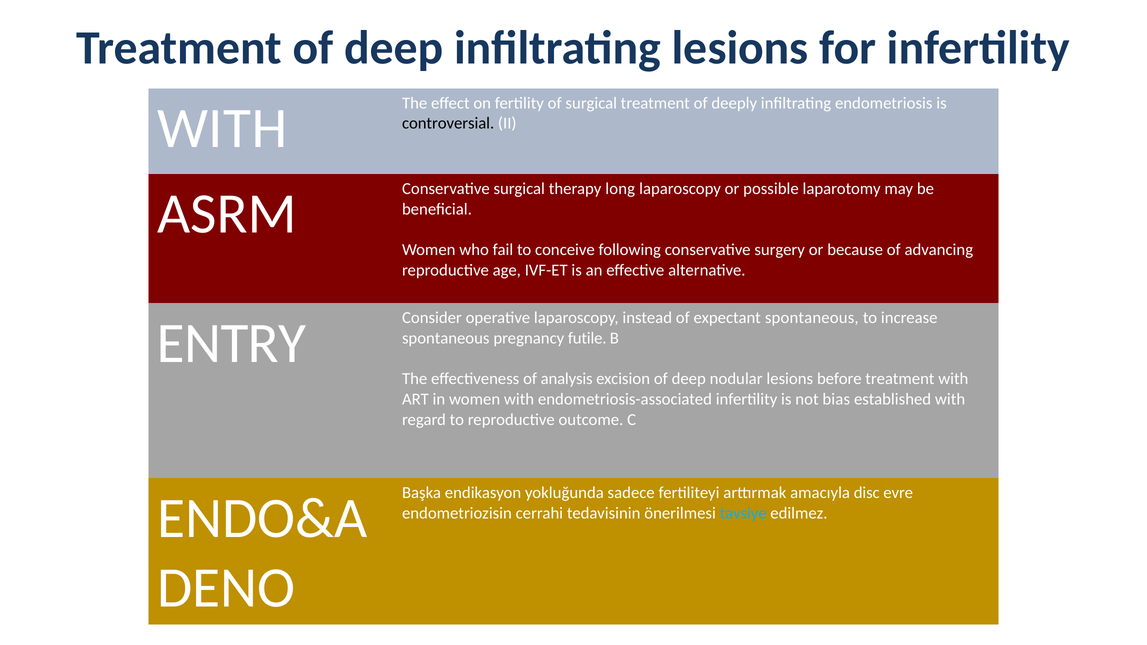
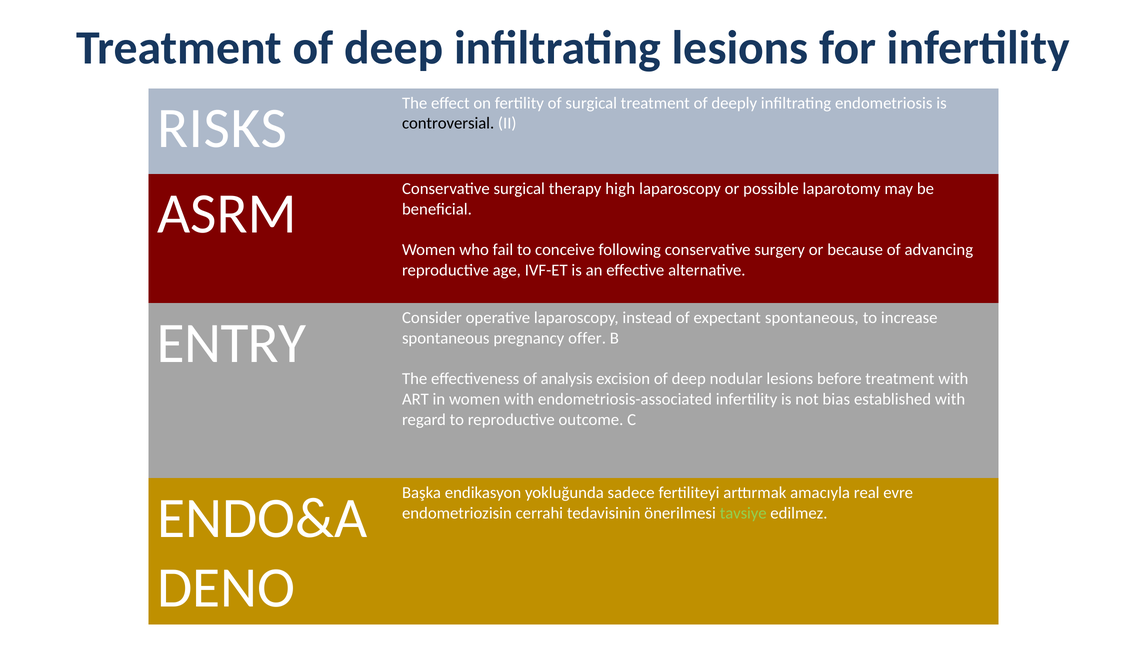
WITH: WITH -> RISKS (222, 128)
long: long -> high (620, 189)
futile: futile -> offer (587, 338)
disc: disc -> real (867, 493)
tavsiye colour: light blue -> light green (743, 513)
